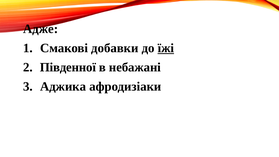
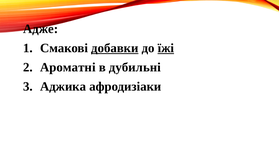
добавки underline: none -> present (115, 48)
Південної: Південної -> Ароматні (68, 67)
небажані: небажані -> дубильні (135, 67)
